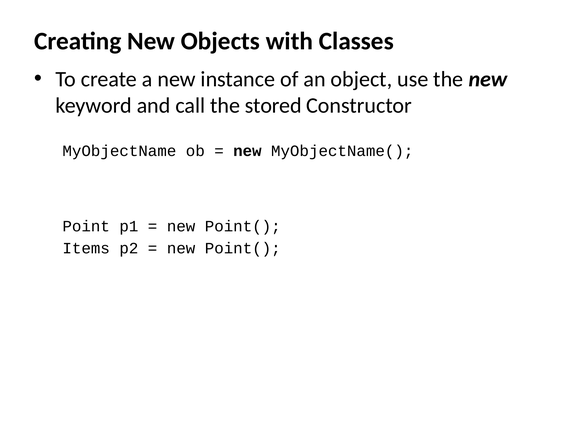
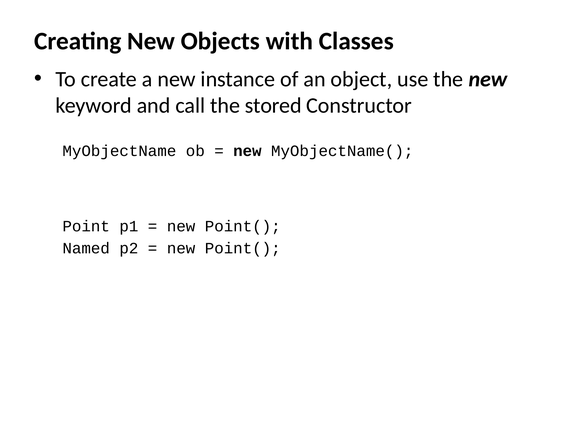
Items: Items -> Named (86, 248)
